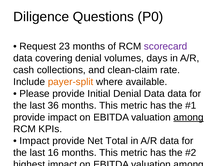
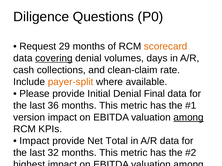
23: 23 -> 29 (64, 47)
scorecard colour: purple -> orange (166, 47)
covering underline: none -> present (54, 58)
Denial Data: Data -> Final (154, 94)
provide: provide -> version (29, 118)
16: 16 -> 32 (53, 153)
